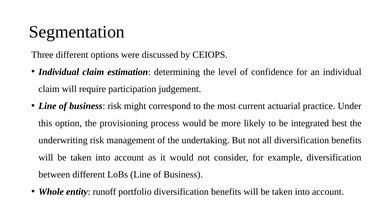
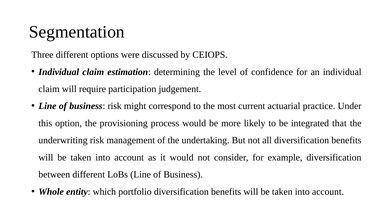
best: best -> that (339, 123)
runoff: runoff -> which (104, 191)
